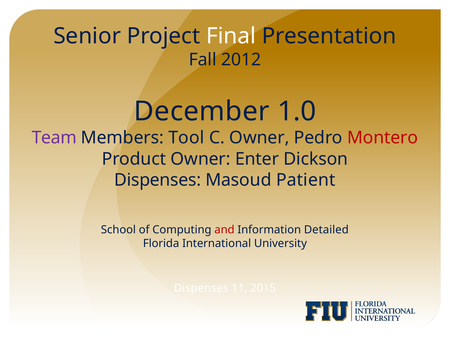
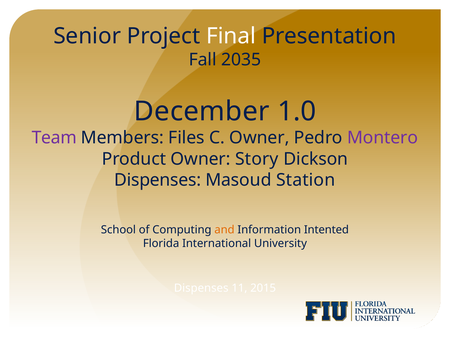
2012: 2012 -> 2035 (241, 60)
Tool: Tool -> Files (186, 138)
Montero colour: red -> purple (382, 138)
Enter: Enter -> Story (257, 159)
Patient: Patient -> Station (306, 180)
and colour: red -> orange (224, 230)
Detailed: Detailed -> Intented (326, 230)
